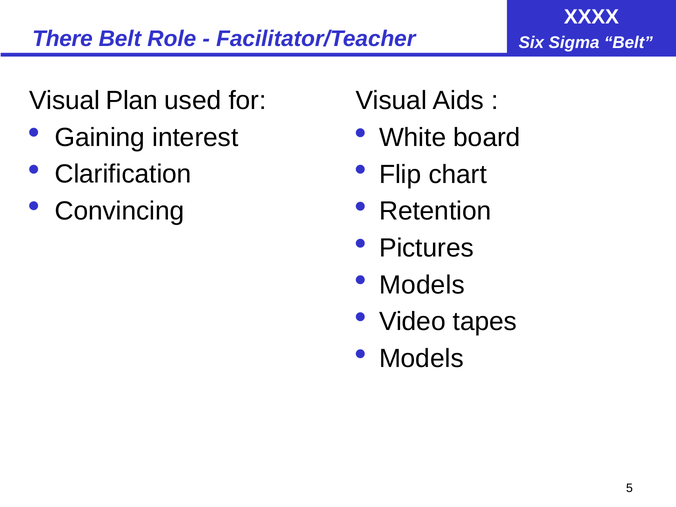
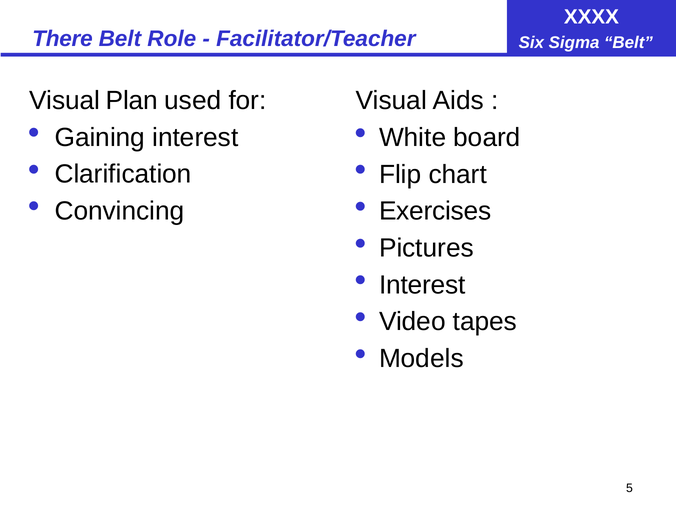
Retention: Retention -> Exercises (435, 211)
Models: Models -> Interest (422, 285)
